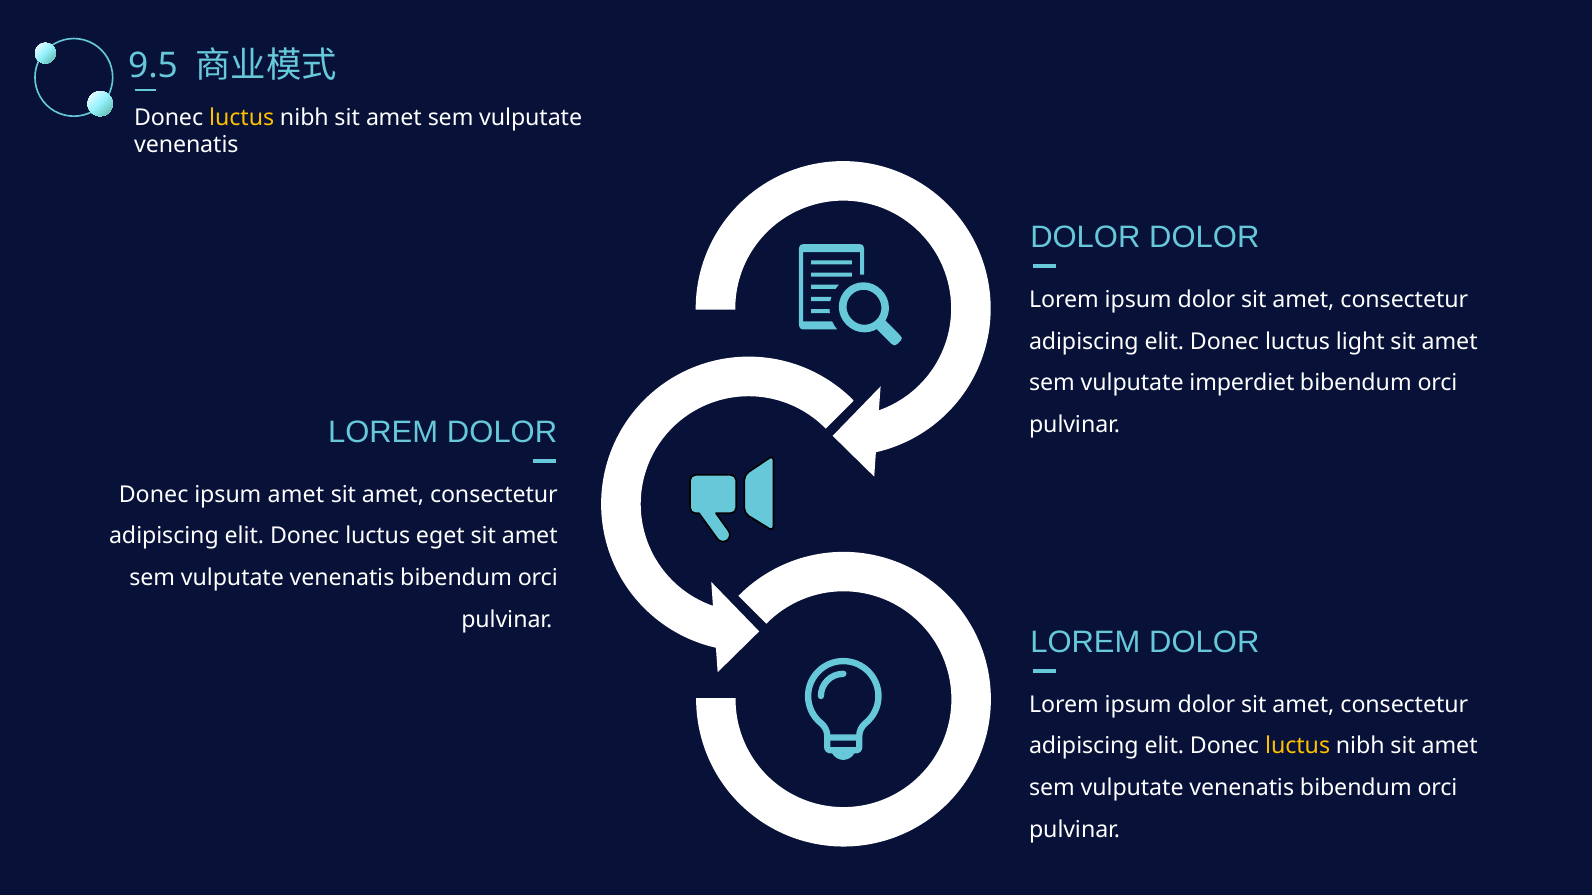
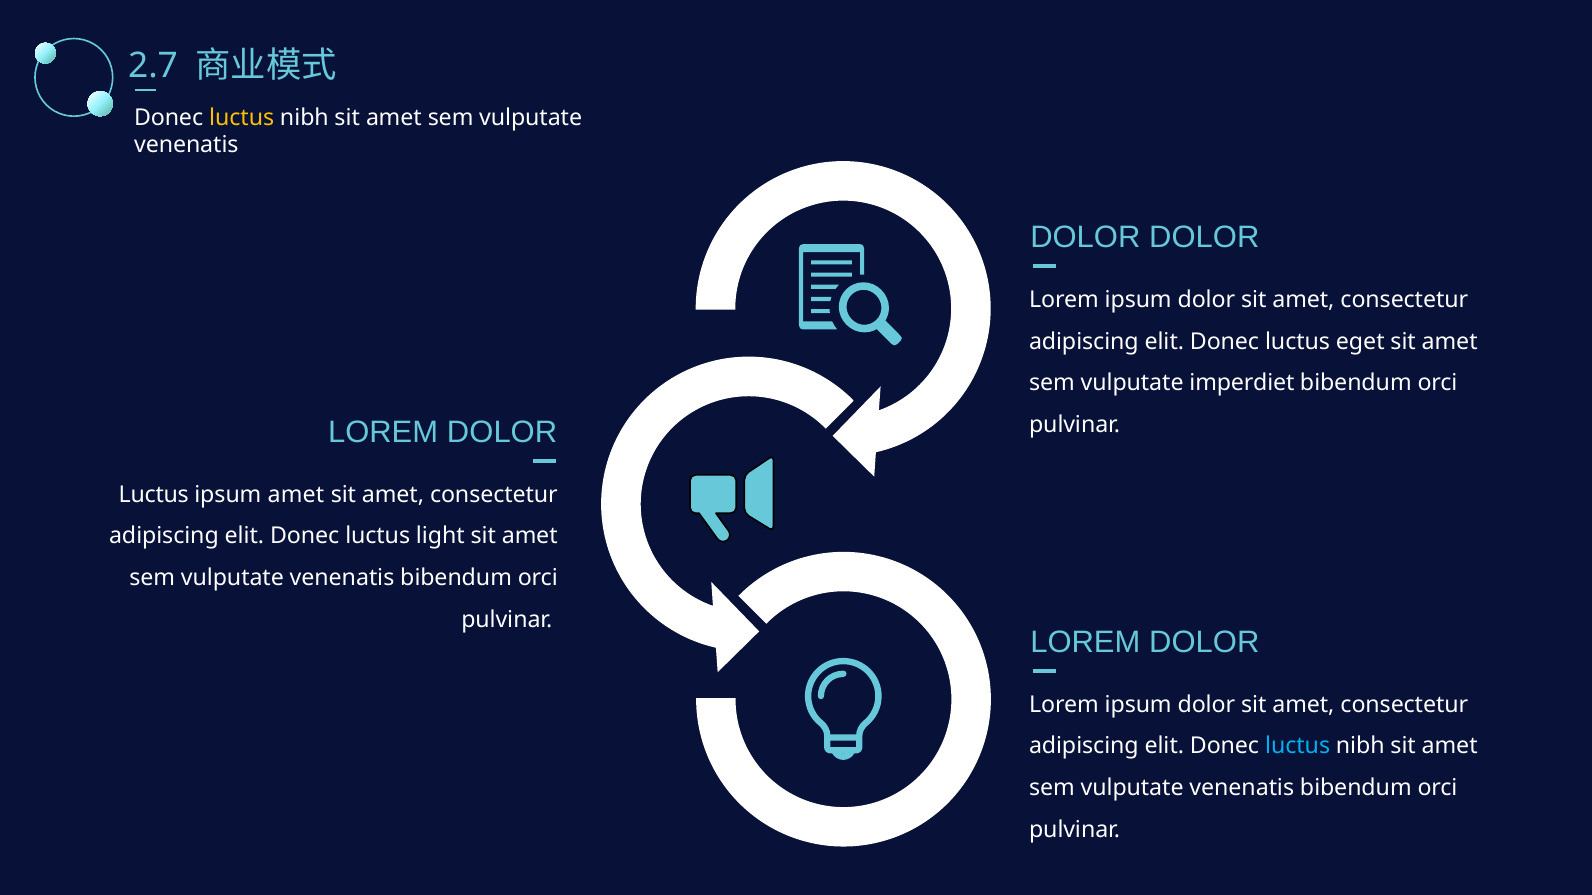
9.5: 9.5 -> 2.7 (153, 66)
light: light -> eget (1360, 342)
Donec: Donec -> Luctus (154, 495)
eget: eget -> light (440, 537)
luctus colour: yellow -> light blue (1298, 747)
